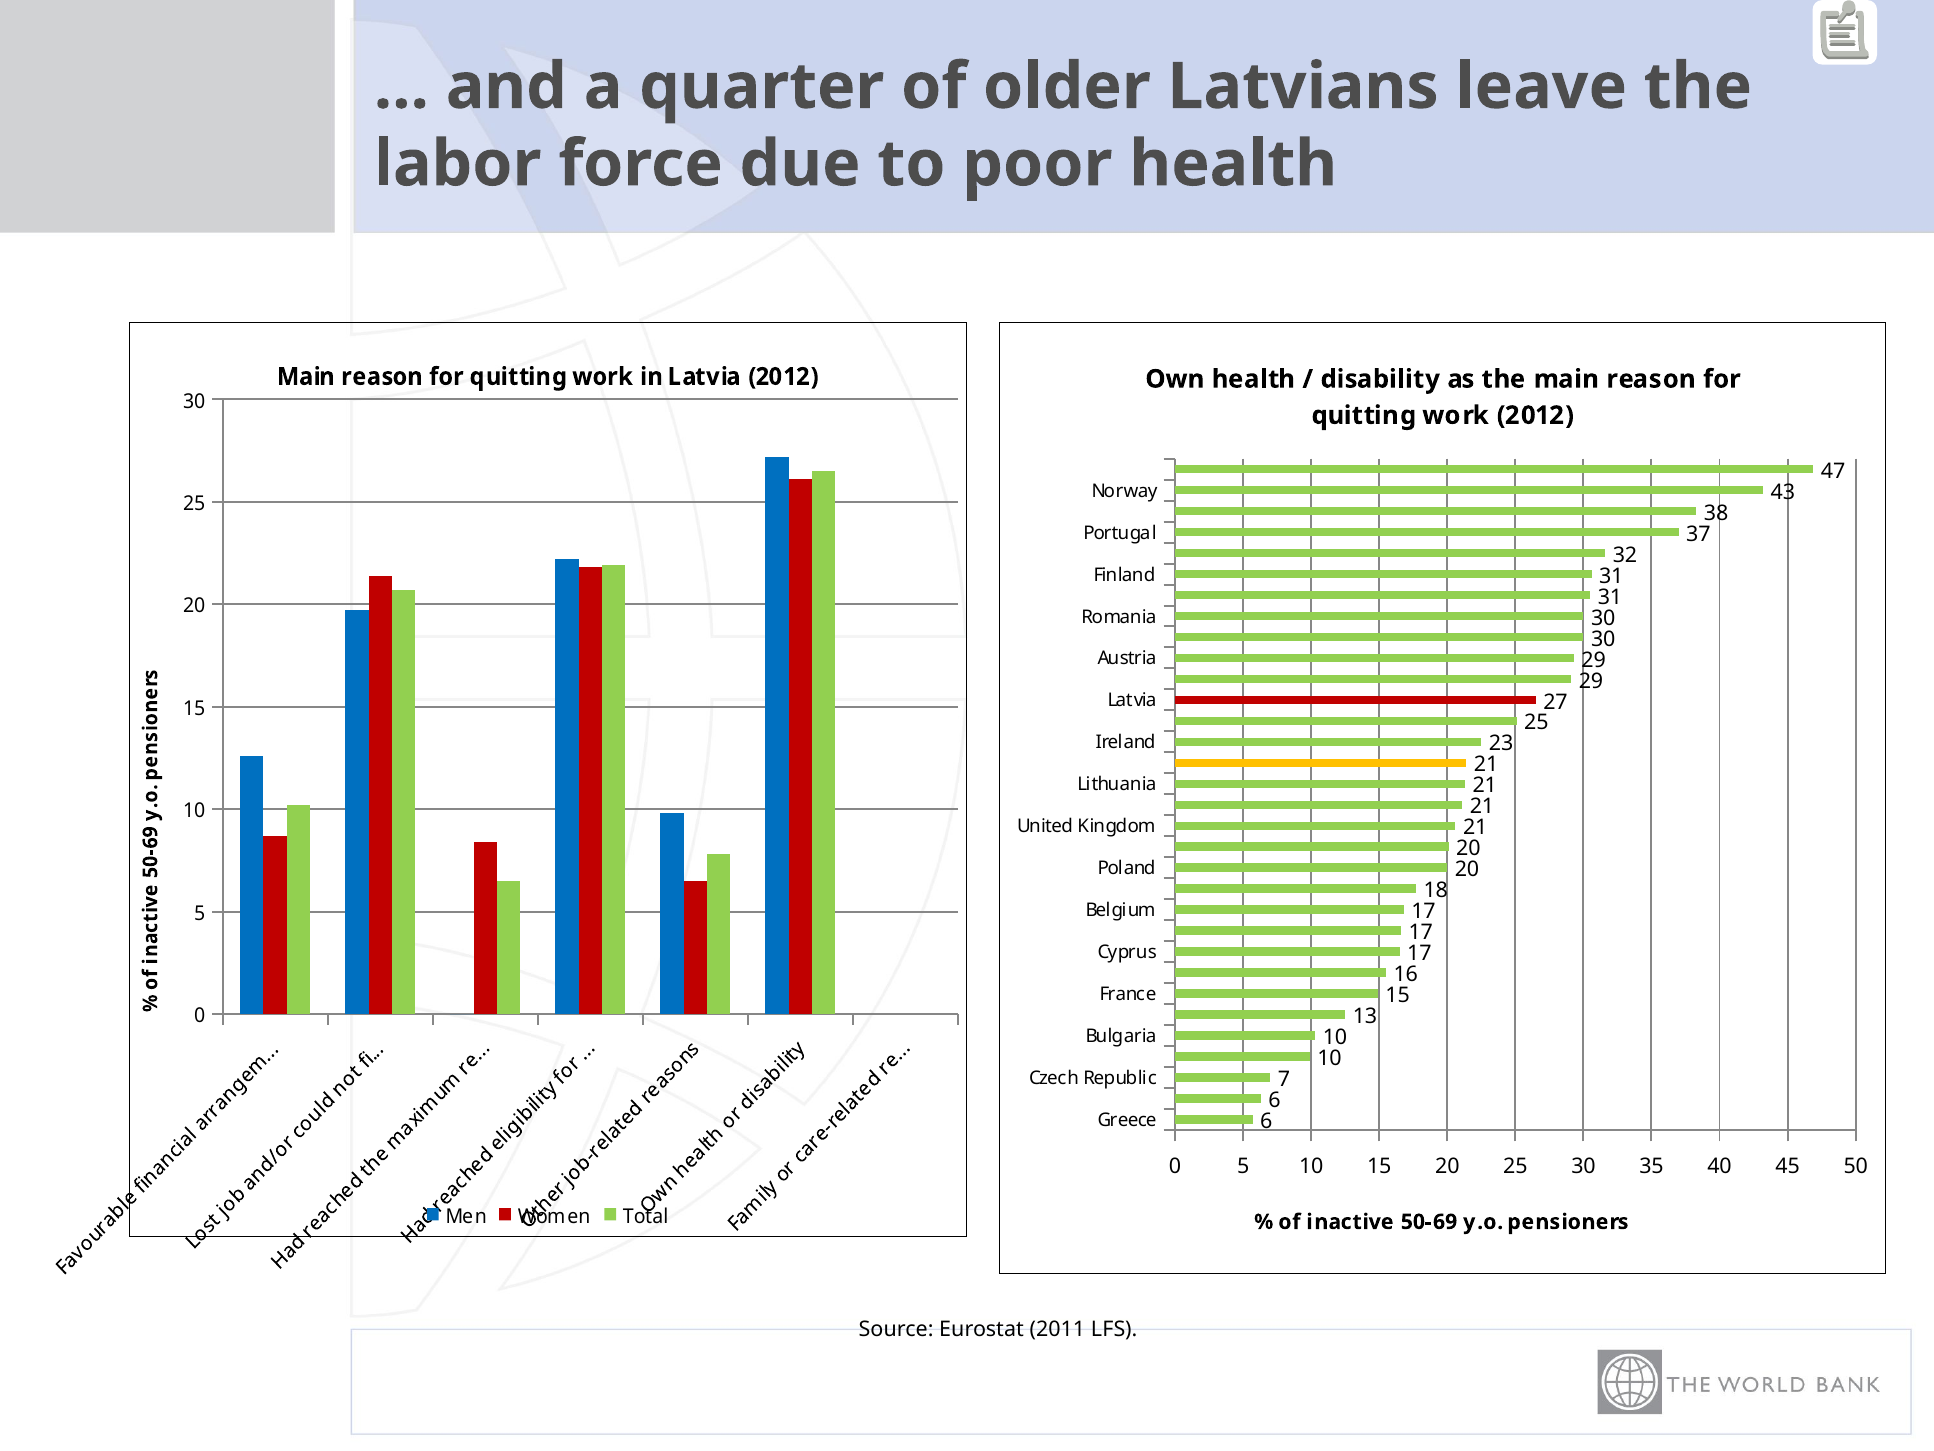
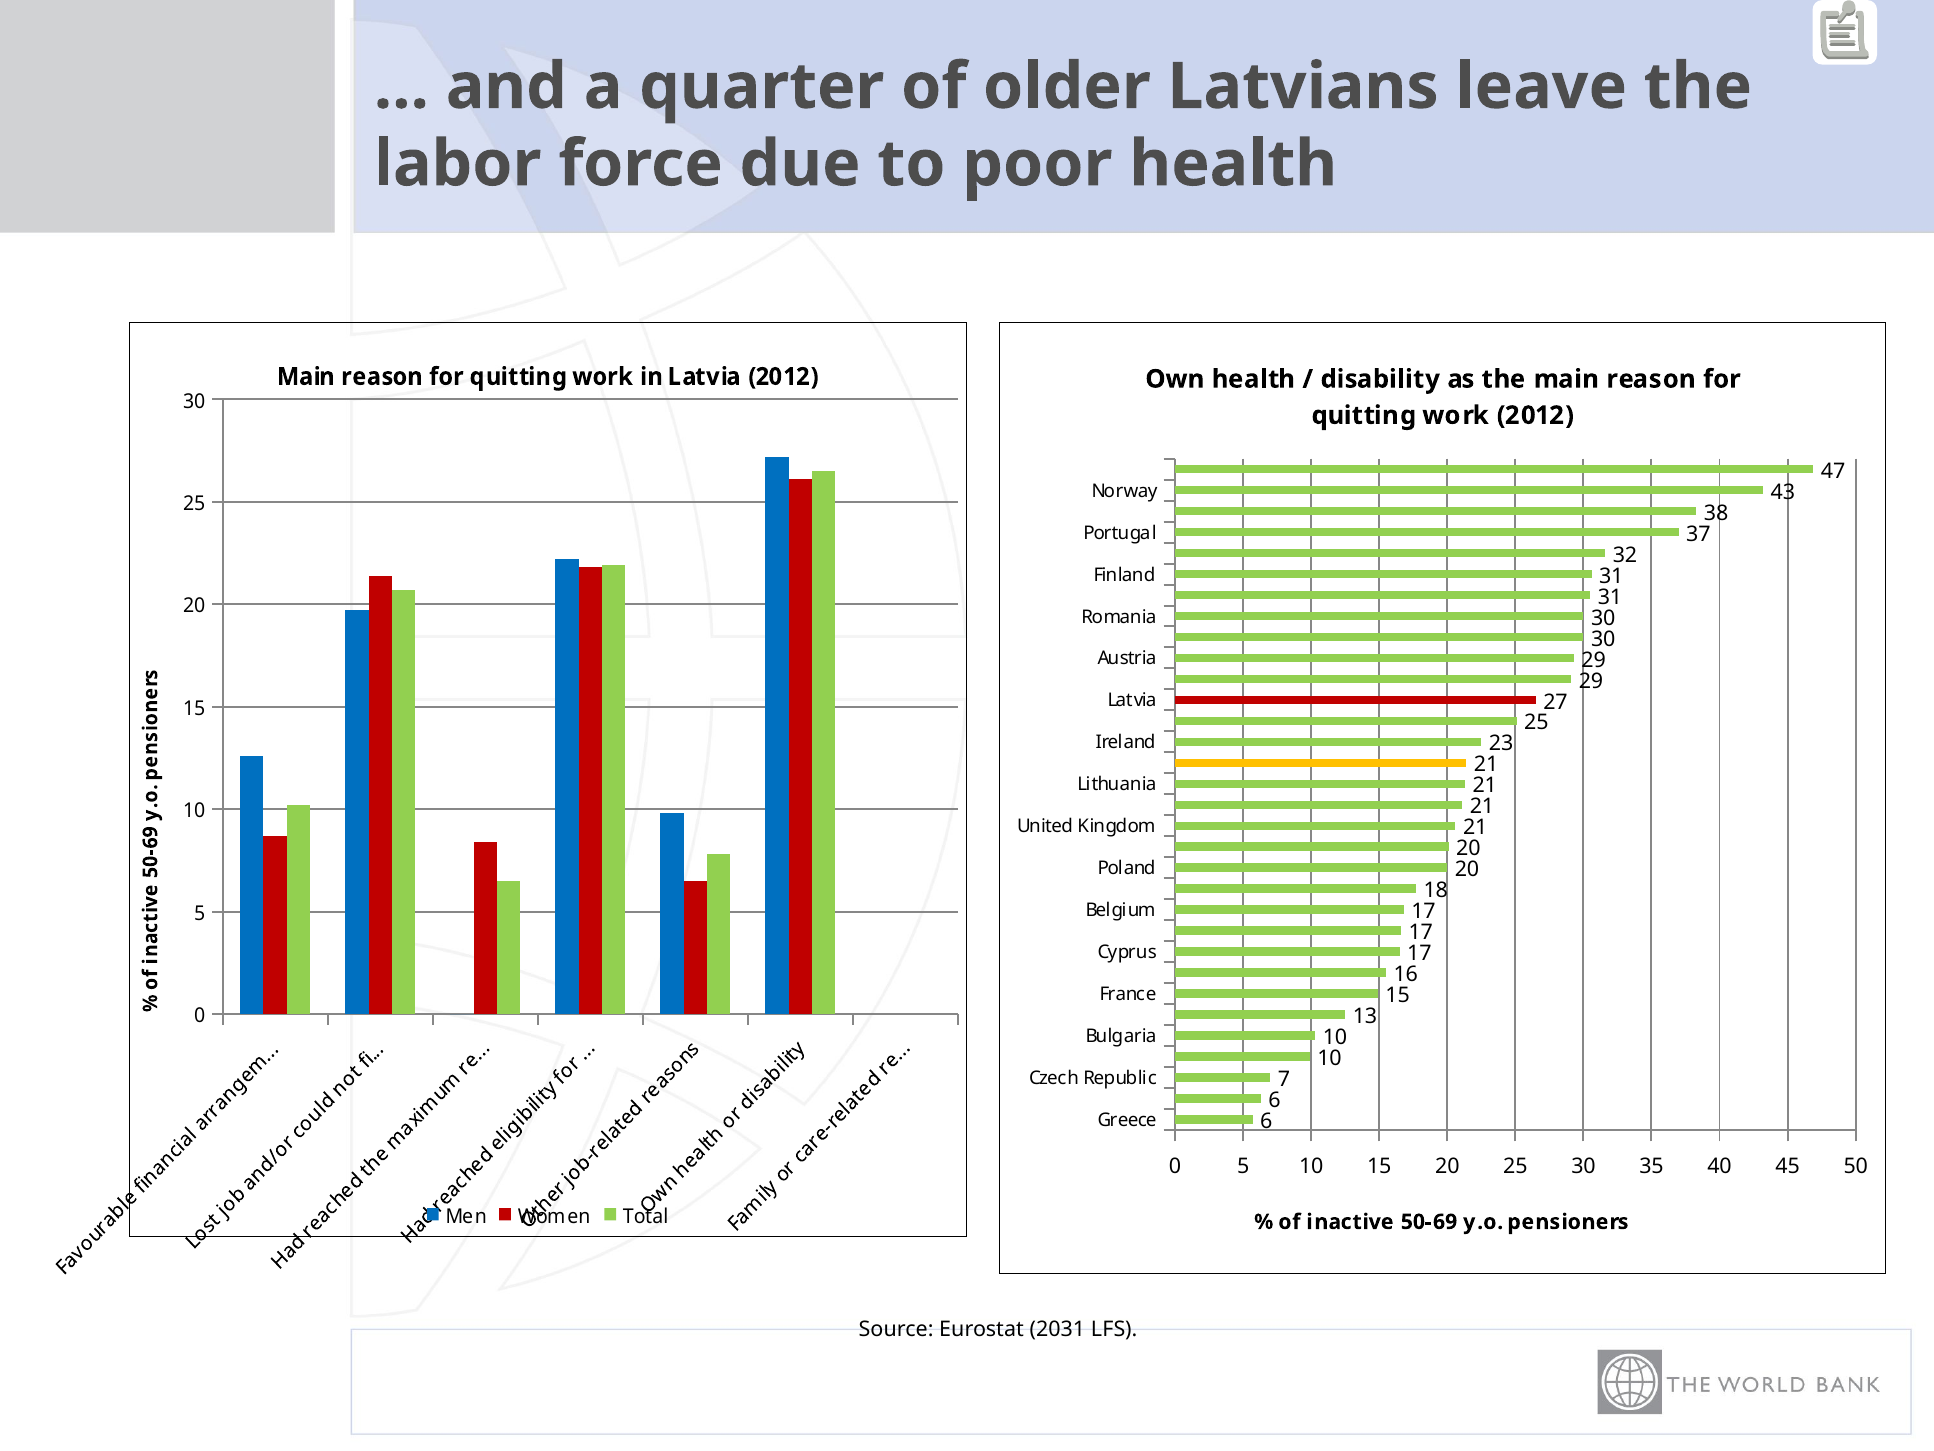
2011: 2011 -> 2031 (1057, 1329)
